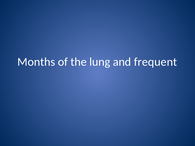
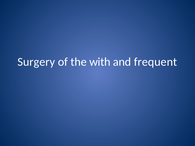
Months: Months -> Surgery (36, 62)
lung: lung -> with (100, 62)
